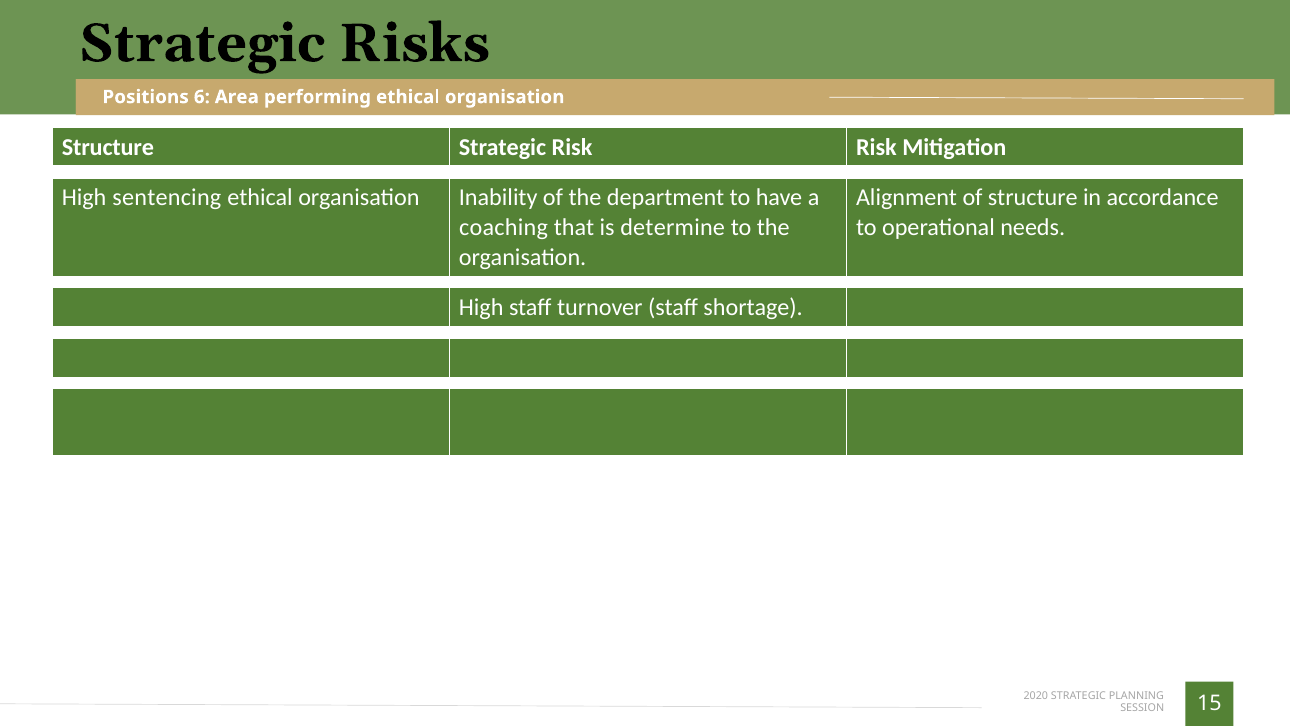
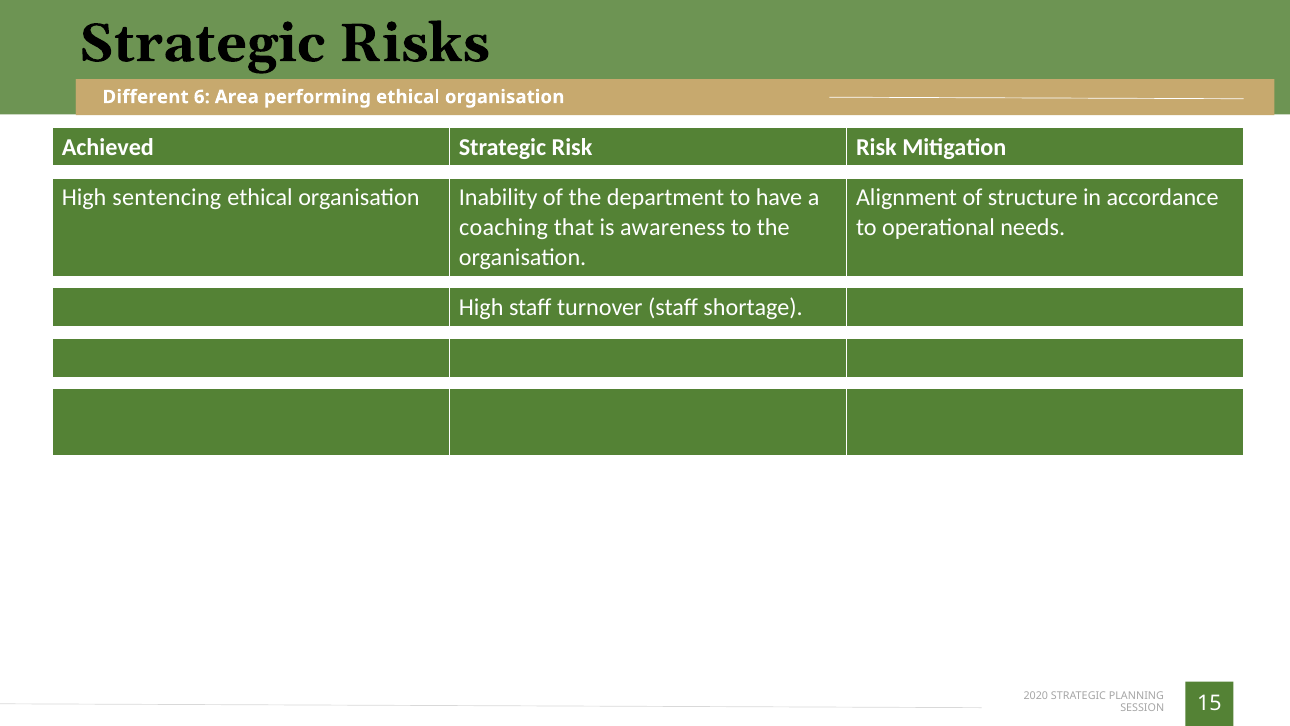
Positions: Positions -> Different (146, 97)
Structure: Structure -> Achieved (108, 147)
determine: determine -> awareness (673, 227)
